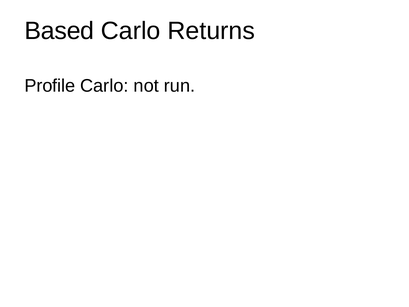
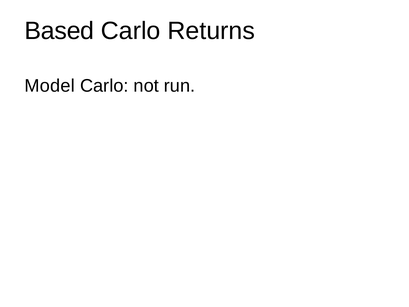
Profile: Profile -> Model (50, 86)
